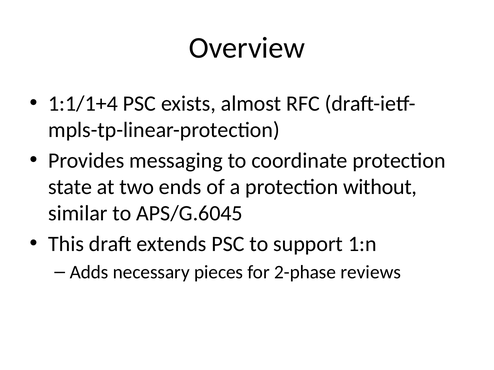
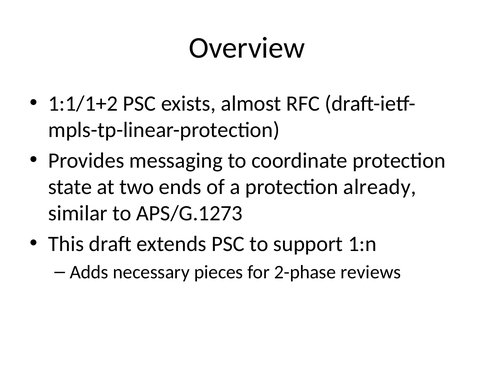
1:1/1+4: 1:1/1+4 -> 1:1/1+2 (83, 104)
without: without -> already (380, 187)
APS/G.6045: APS/G.6045 -> APS/G.1273 (189, 213)
